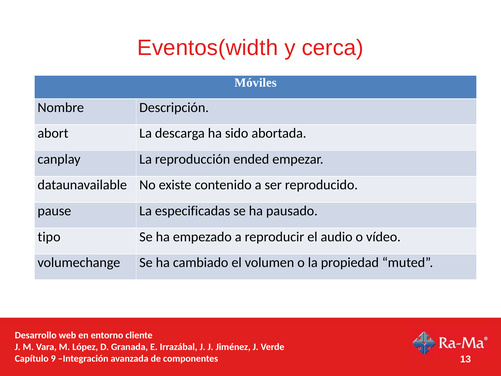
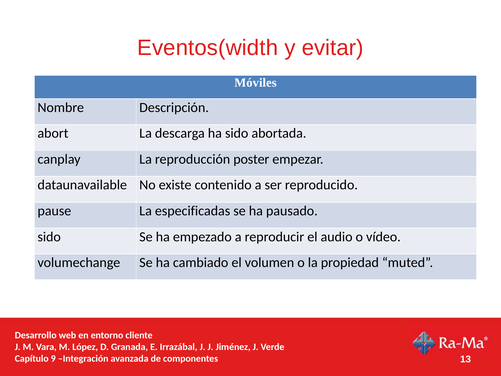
cerca: cerca -> evitar (333, 48)
ended: ended -> poster (251, 159)
tipo: tipo -> sido (49, 237)
